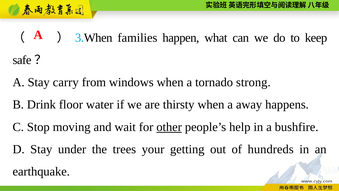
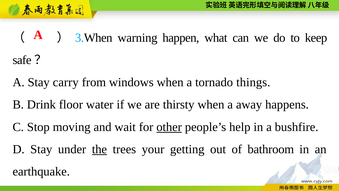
families: families -> warning (138, 38)
strong: strong -> things (253, 82)
the underline: none -> present (99, 149)
hundreds: hundreds -> bathroom (271, 149)
